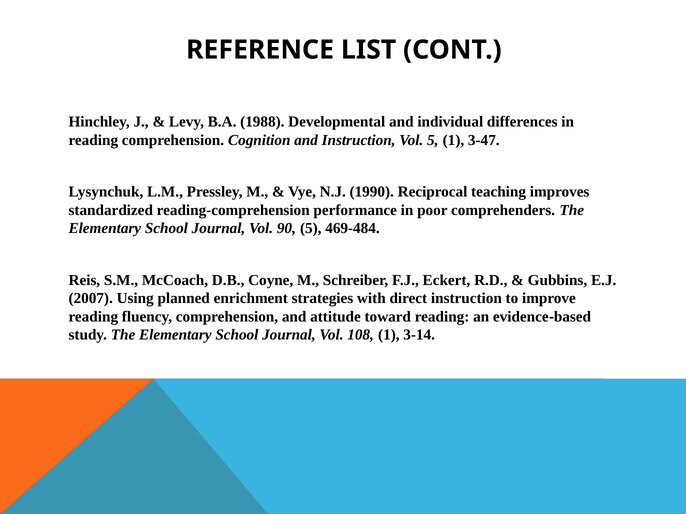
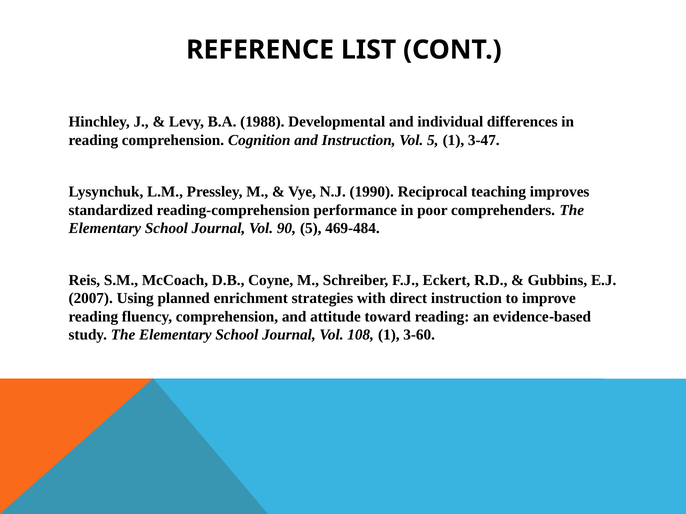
3-14: 3-14 -> 3-60 (419, 335)
